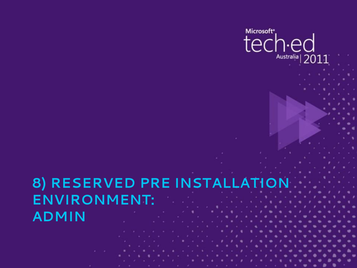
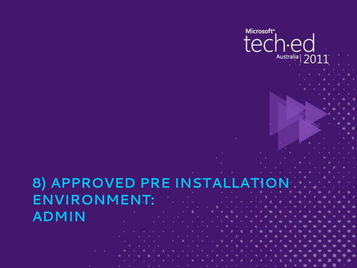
RESERVED: RESERVED -> APPROVED (93, 183)
